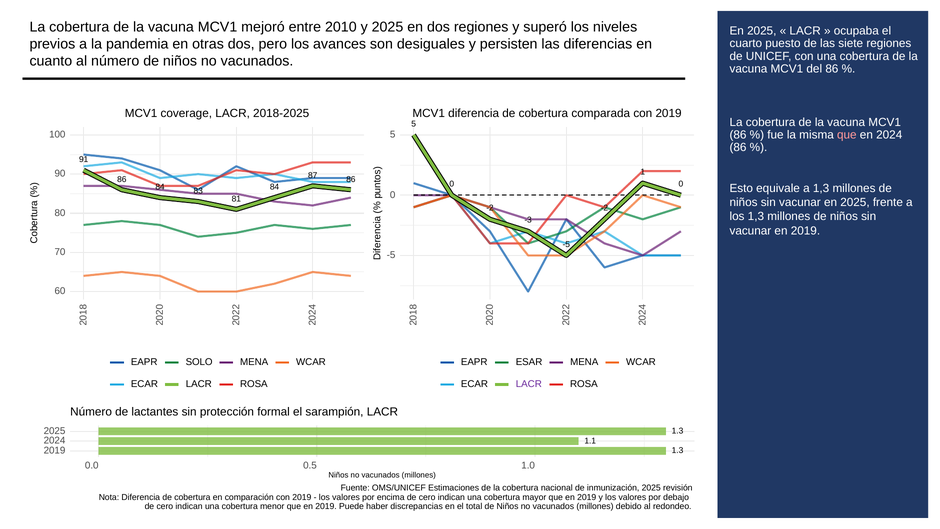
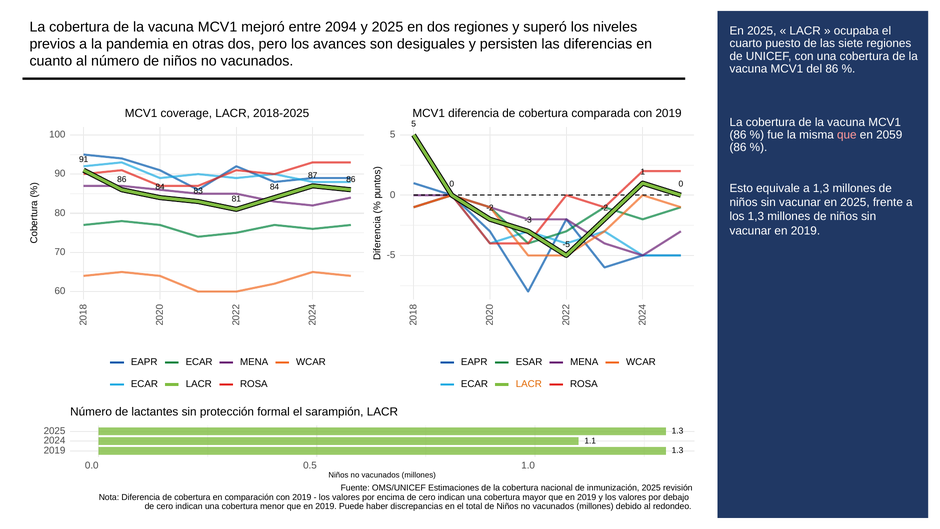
2010: 2010 -> 2094 (341, 27)
en 2024: 2024 -> 2059 (889, 135)
SOLO: SOLO -> ECAR (199, 362)
LACR colour: purple -> orange (529, 384)
